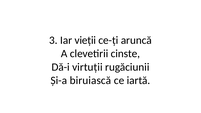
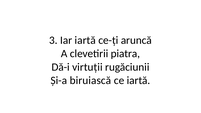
Iar vieții: vieții -> iartă (85, 40)
cinste: cinste -> piatra (125, 54)
